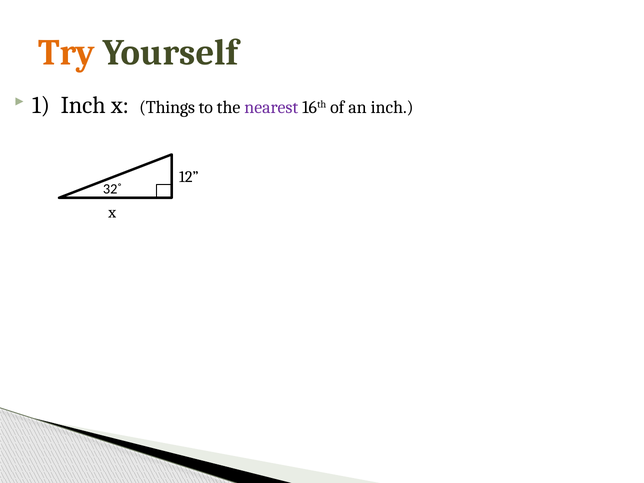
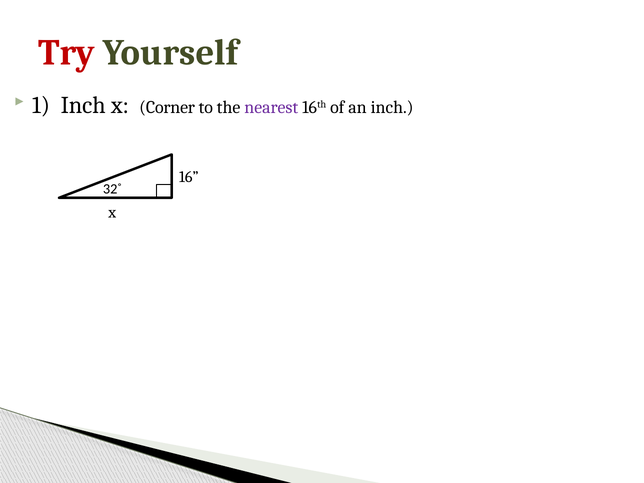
Try colour: orange -> red (67, 52)
Things: Things -> Corner (167, 107)
12: 12 -> 16 (189, 177)
